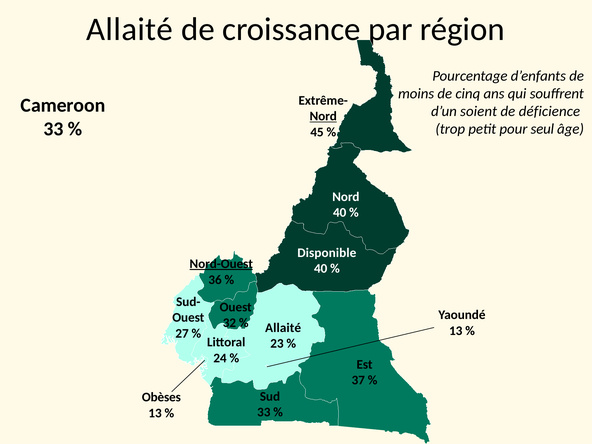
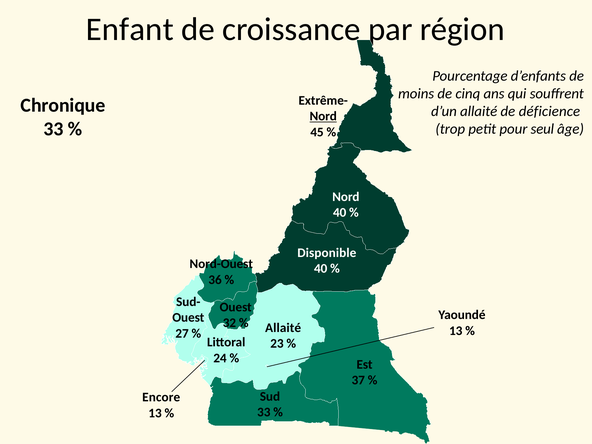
Allaité: Allaité -> Enfant (130, 29)
Cameroon: Cameroon -> Chronique (63, 105)
d’un soient: soient -> allaité (479, 111)
Nord-Ouest underline: present -> none (221, 264)
Obèses: Obèses -> Encore (161, 397)
